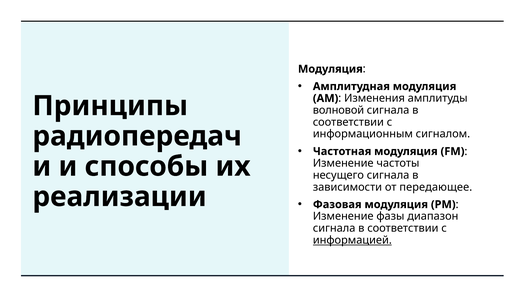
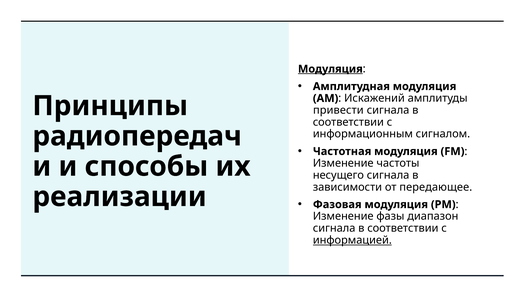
Модуляция underline: none -> present (330, 69)
Изменения: Изменения -> Искажений (374, 98)
волновой: волновой -> привести (338, 110)
